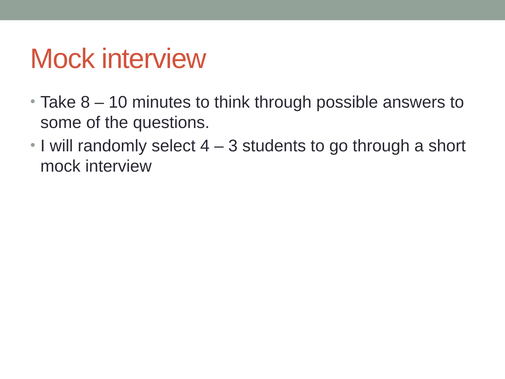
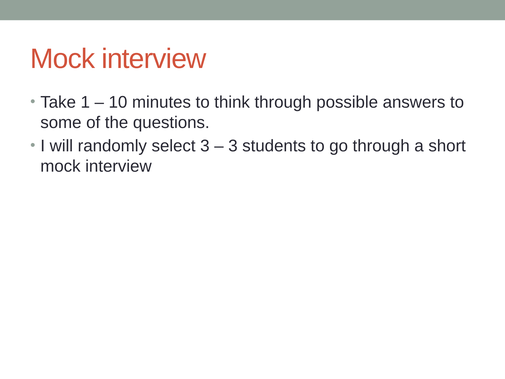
8: 8 -> 1 (85, 102)
select 4: 4 -> 3 (205, 146)
